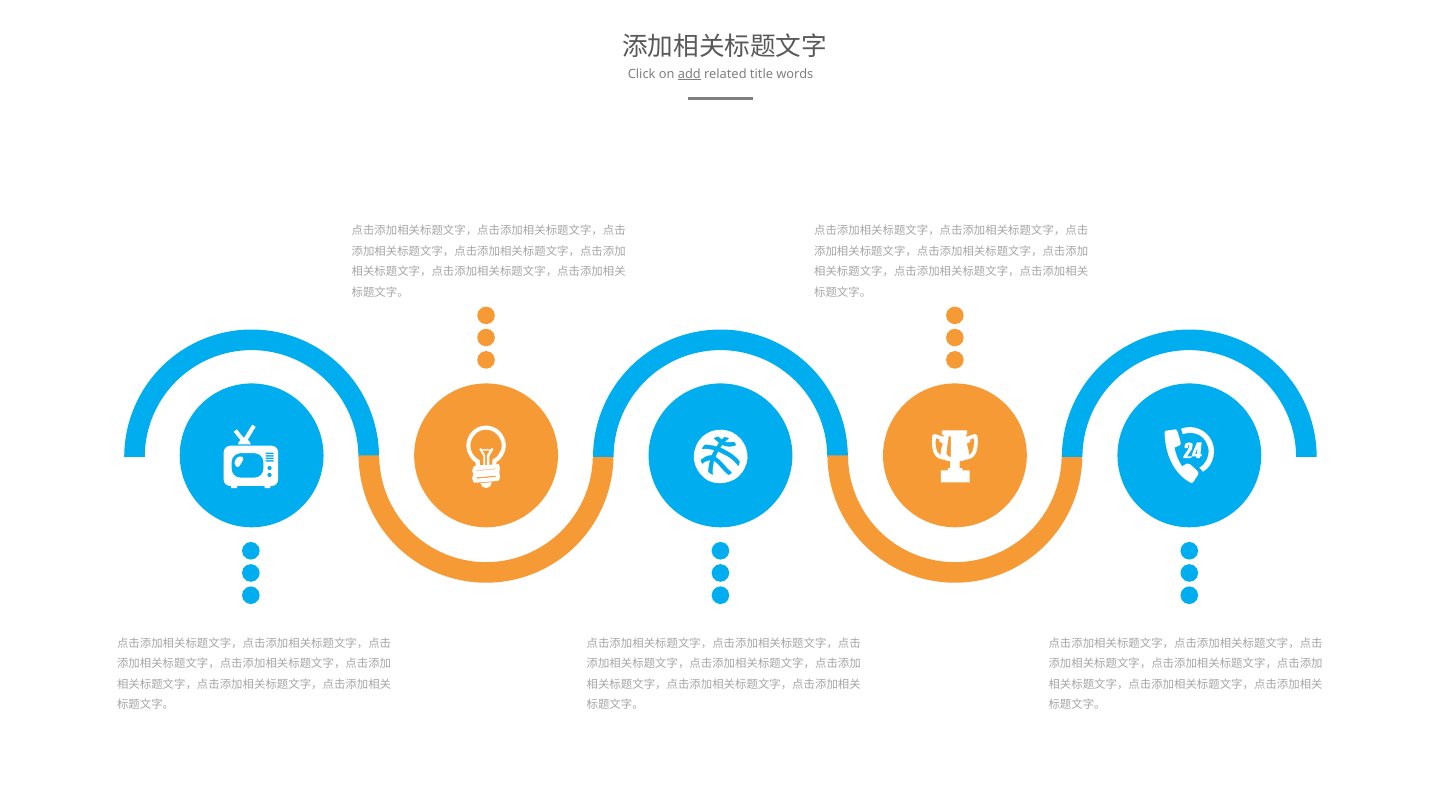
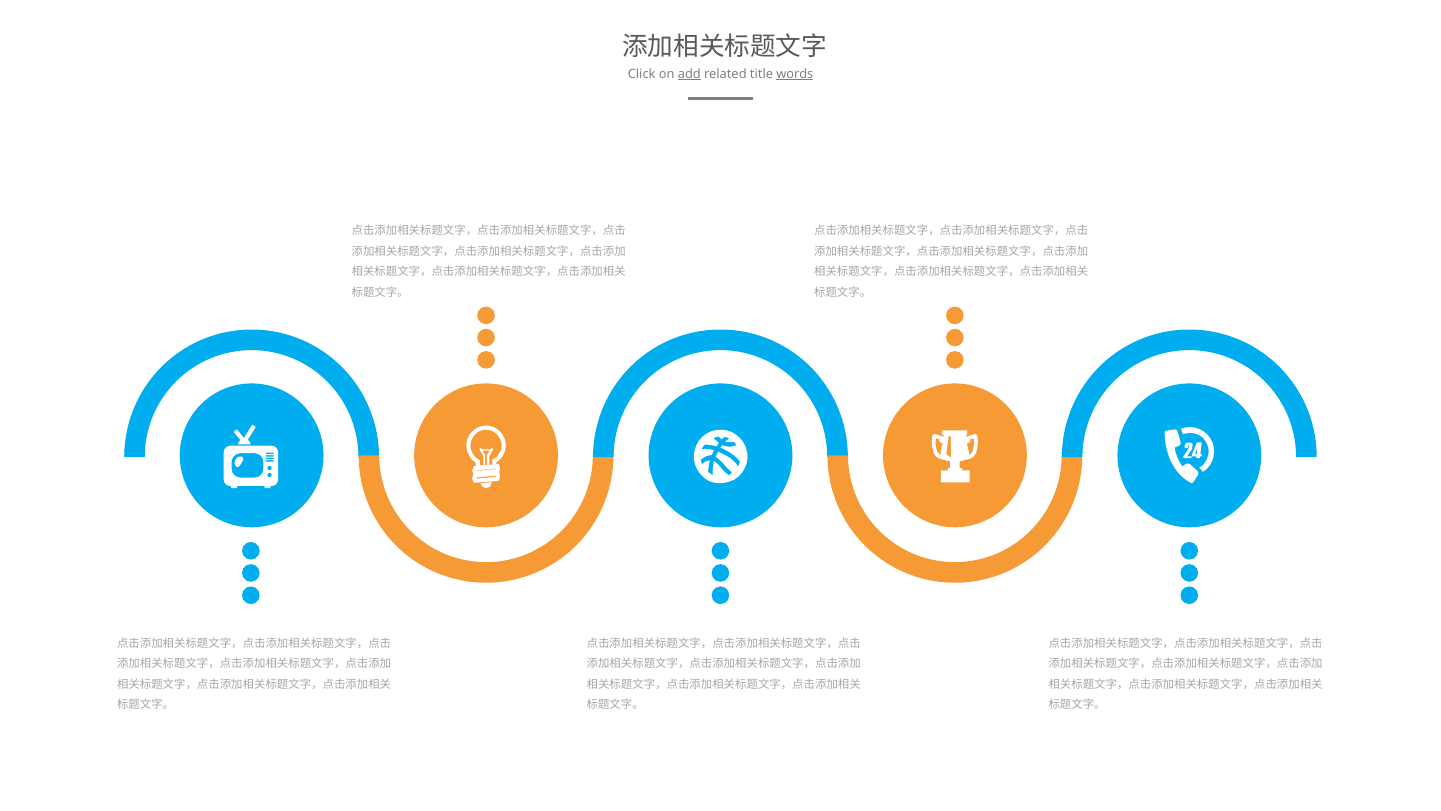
words underline: none -> present (795, 74)
